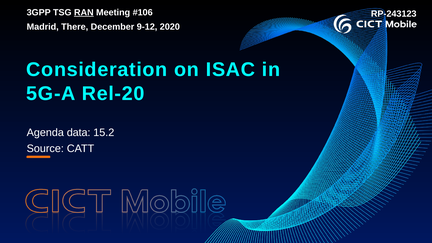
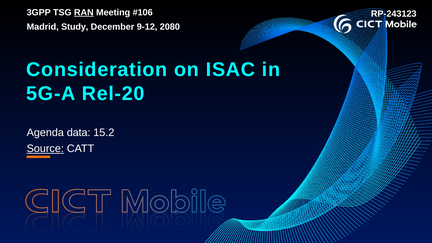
There: There -> Study (75, 27)
2020: 2020 -> 2080 (170, 27)
Source underline: none -> present (45, 149)
